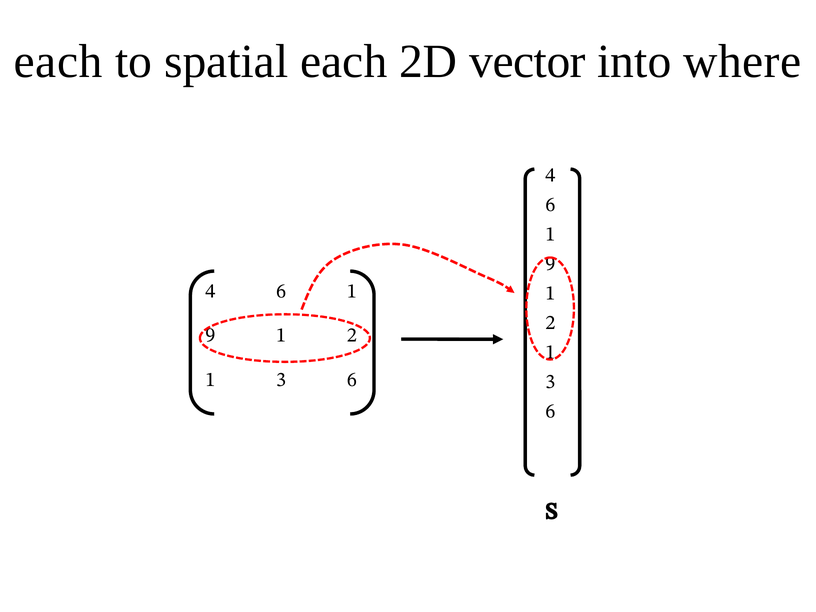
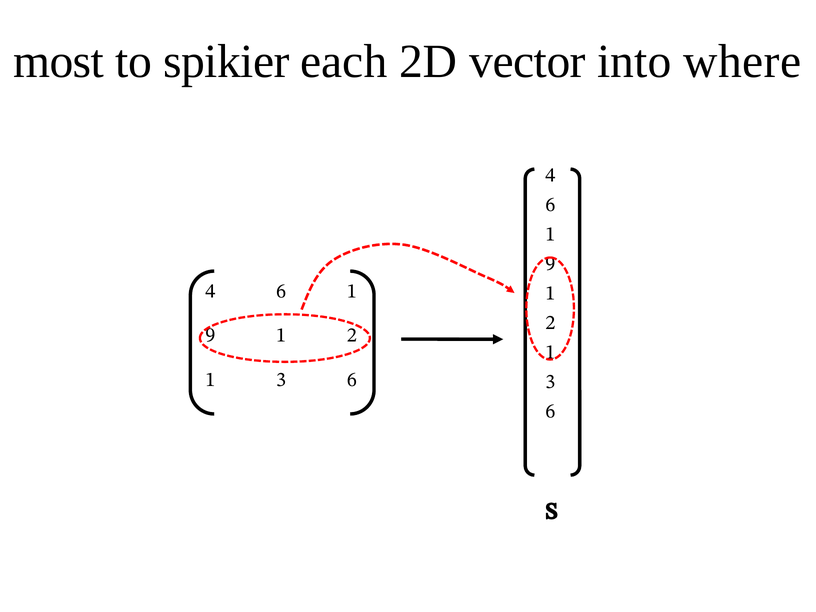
each: each -> most (59, 62)
spatial: spatial -> spikier (226, 62)
